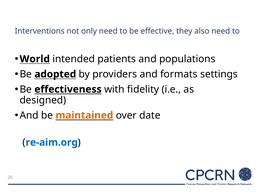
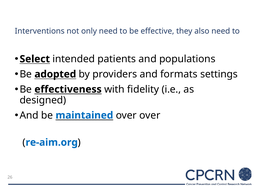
World: World -> Select (35, 59)
maintained colour: orange -> blue (84, 115)
over date: date -> over (150, 115)
